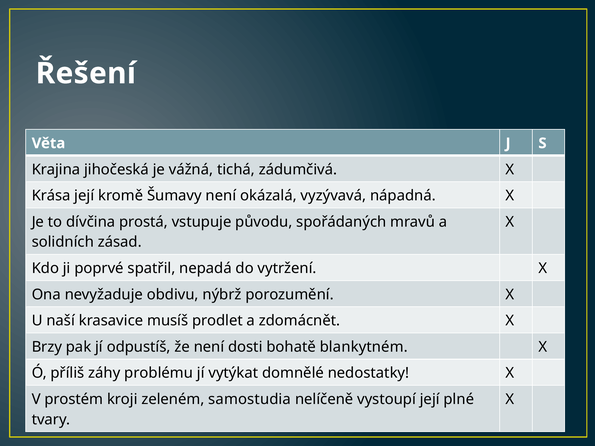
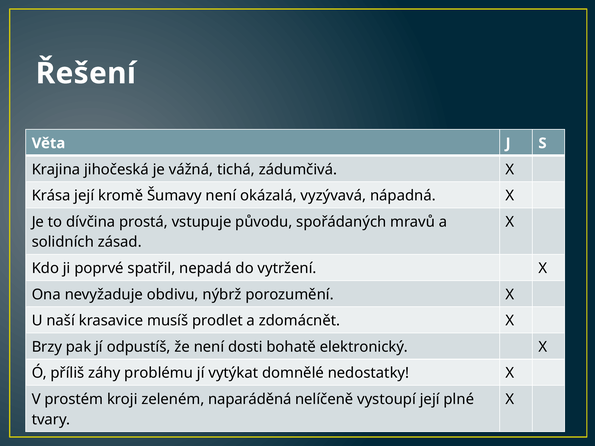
blankytném: blankytném -> elektronický (364, 347)
samostudia: samostudia -> naparáděná (250, 400)
